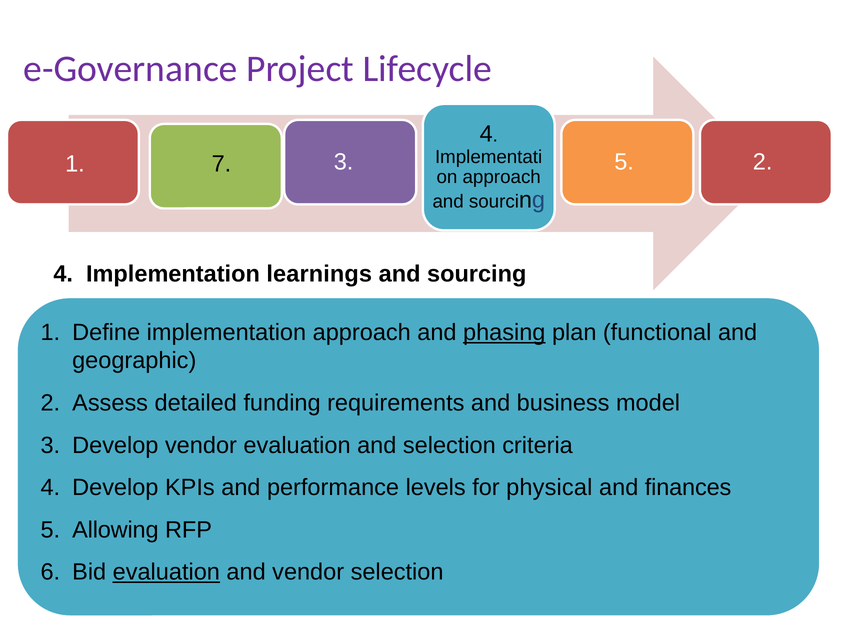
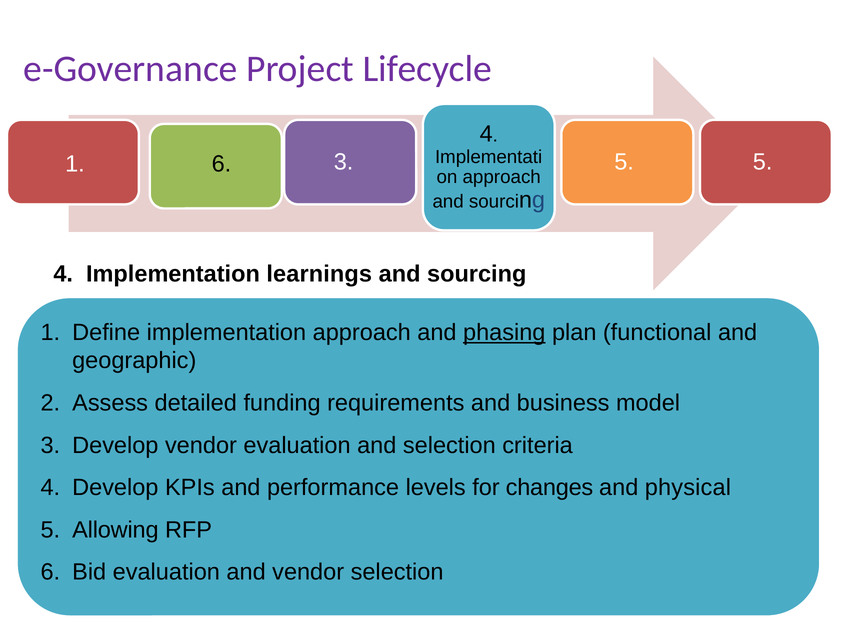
5 2: 2 -> 5 (763, 162)
1 7: 7 -> 6 (221, 164)
physical: physical -> changes (549, 488)
finances: finances -> physical (688, 488)
evaluation underline: present -> none (166, 573)
